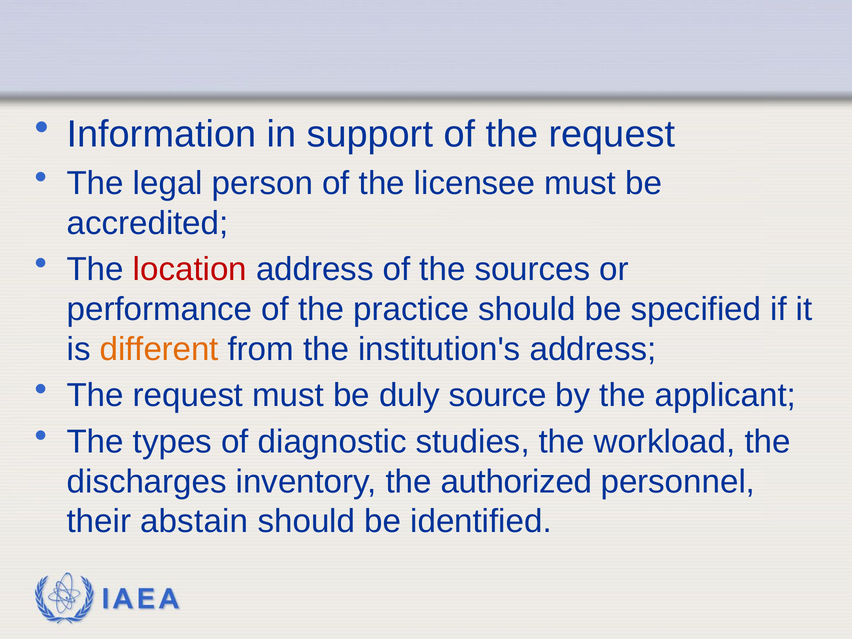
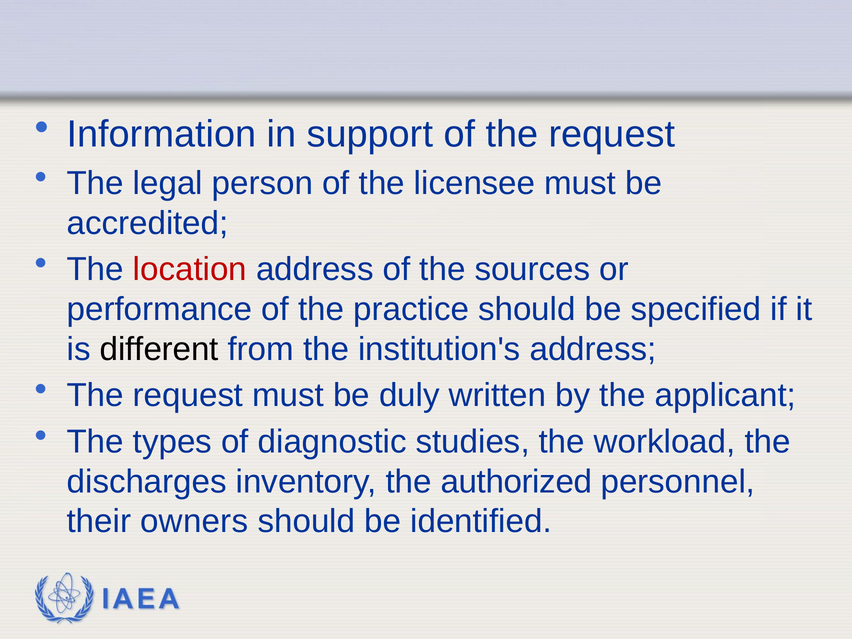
different colour: orange -> black (159, 349)
source: source -> written (498, 396)
abstain: abstain -> owners (194, 522)
